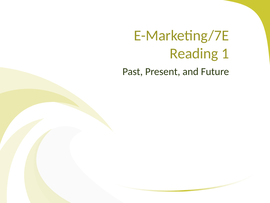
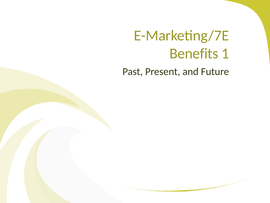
Reading: Reading -> Benefits (194, 53)
